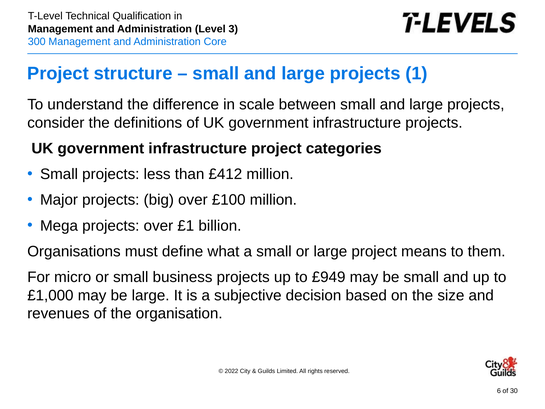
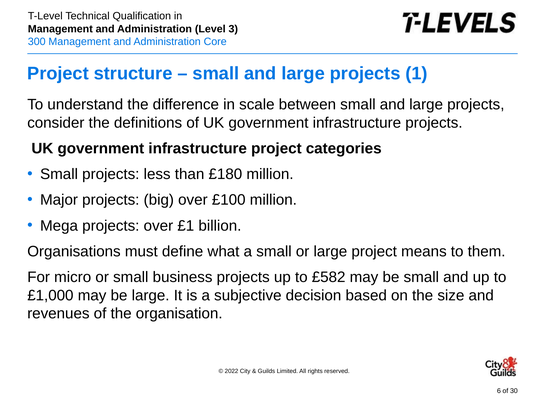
£412: £412 -> £180 (225, 174)
£949: £949 -> £582 (329, 277)
